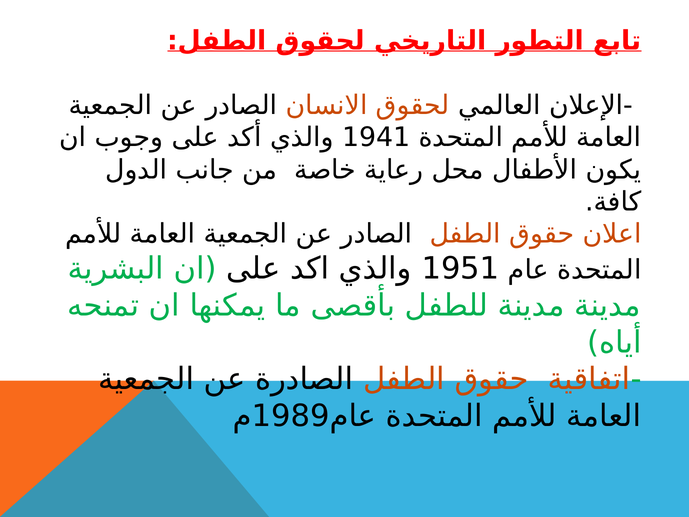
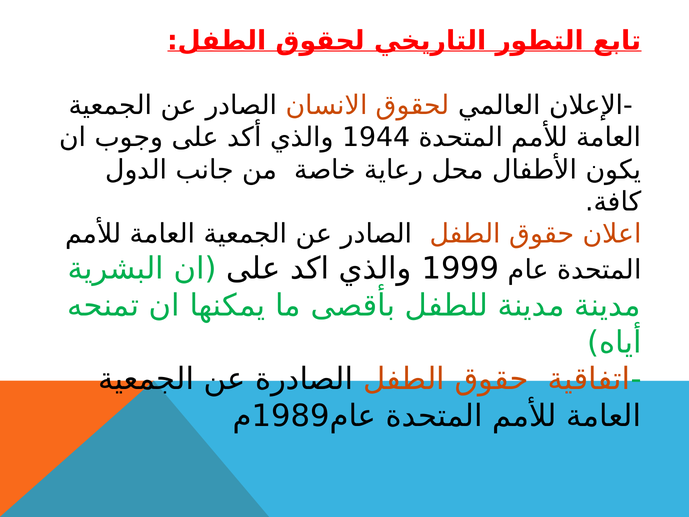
1941: 1941 -> 1944 (376, 138)
1951: 1951 -> 1999 (460, 269)
